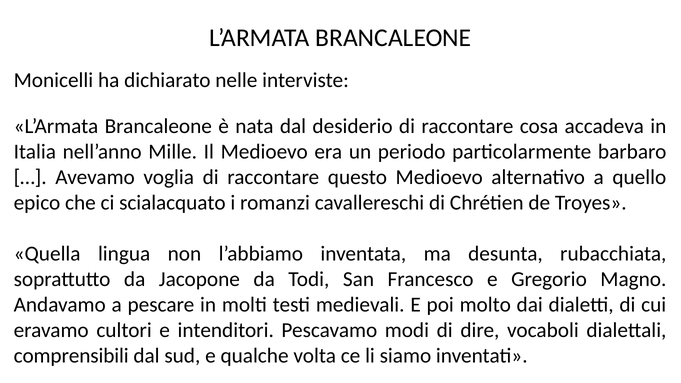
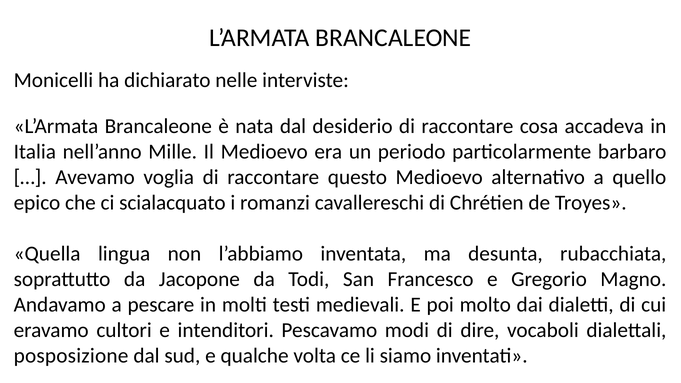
comprensibili: comprensibili -> posposizione (71, 356)
